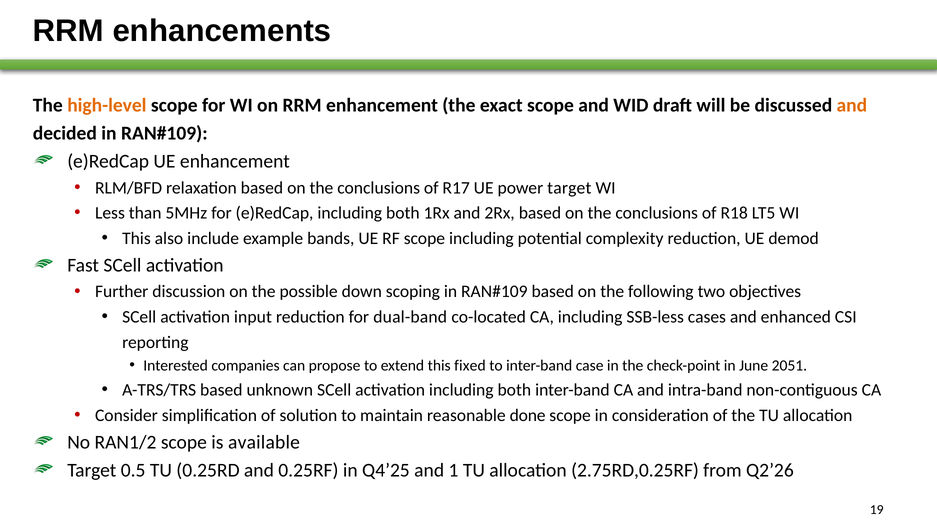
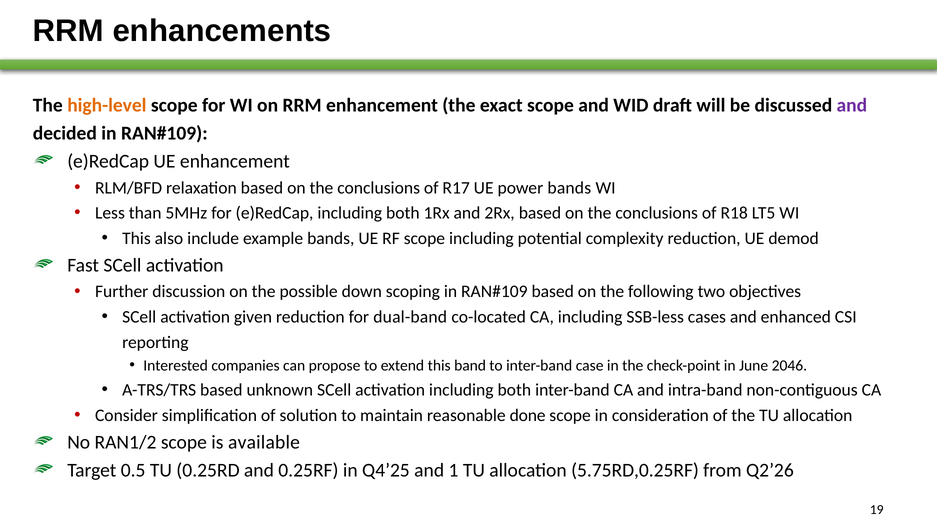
and colour: orange -> purple (852, 105)
power target: target -> bands (569, 188)
input: input -> given (253, 317)
fixed: fixed -> band (470, 366)
2051: 2051 -> 2046 (789, 366)
2.75RD,0.25RF: 2.75RD,0.25RF -> 5.75RD,0.25RF (635, 471)
